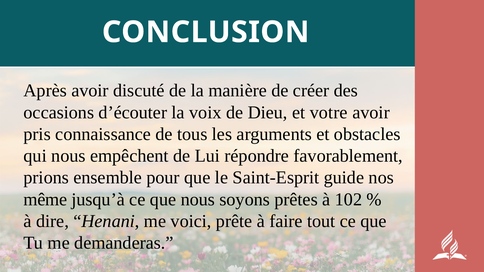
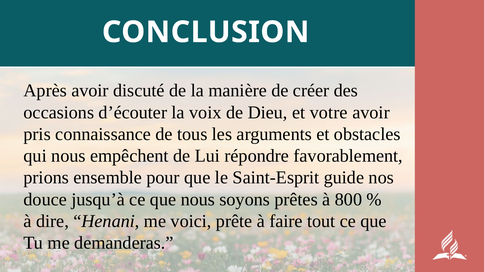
même: même -> douce (45, 200)
102: 102 -> 800 (348, 200)
